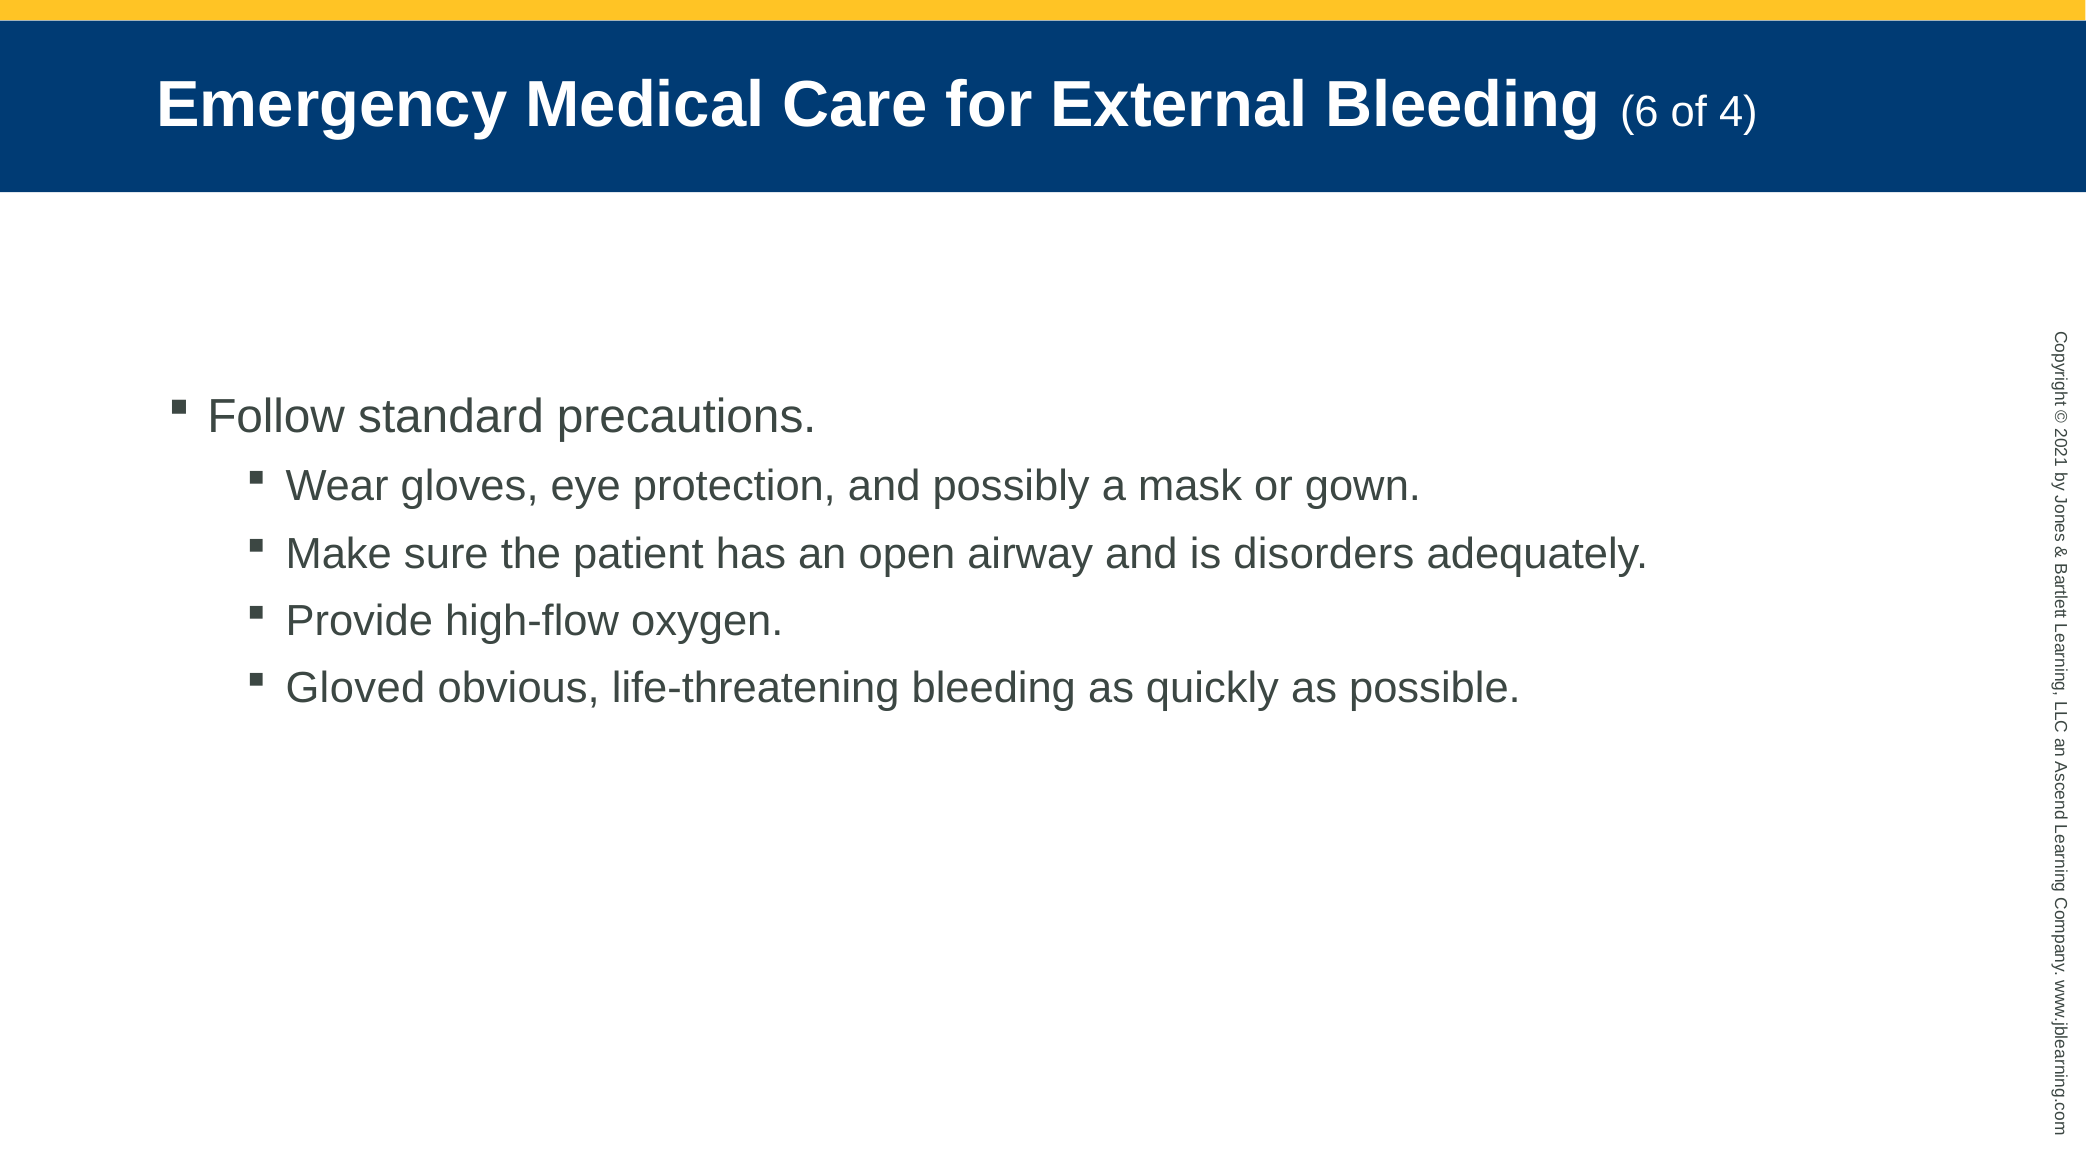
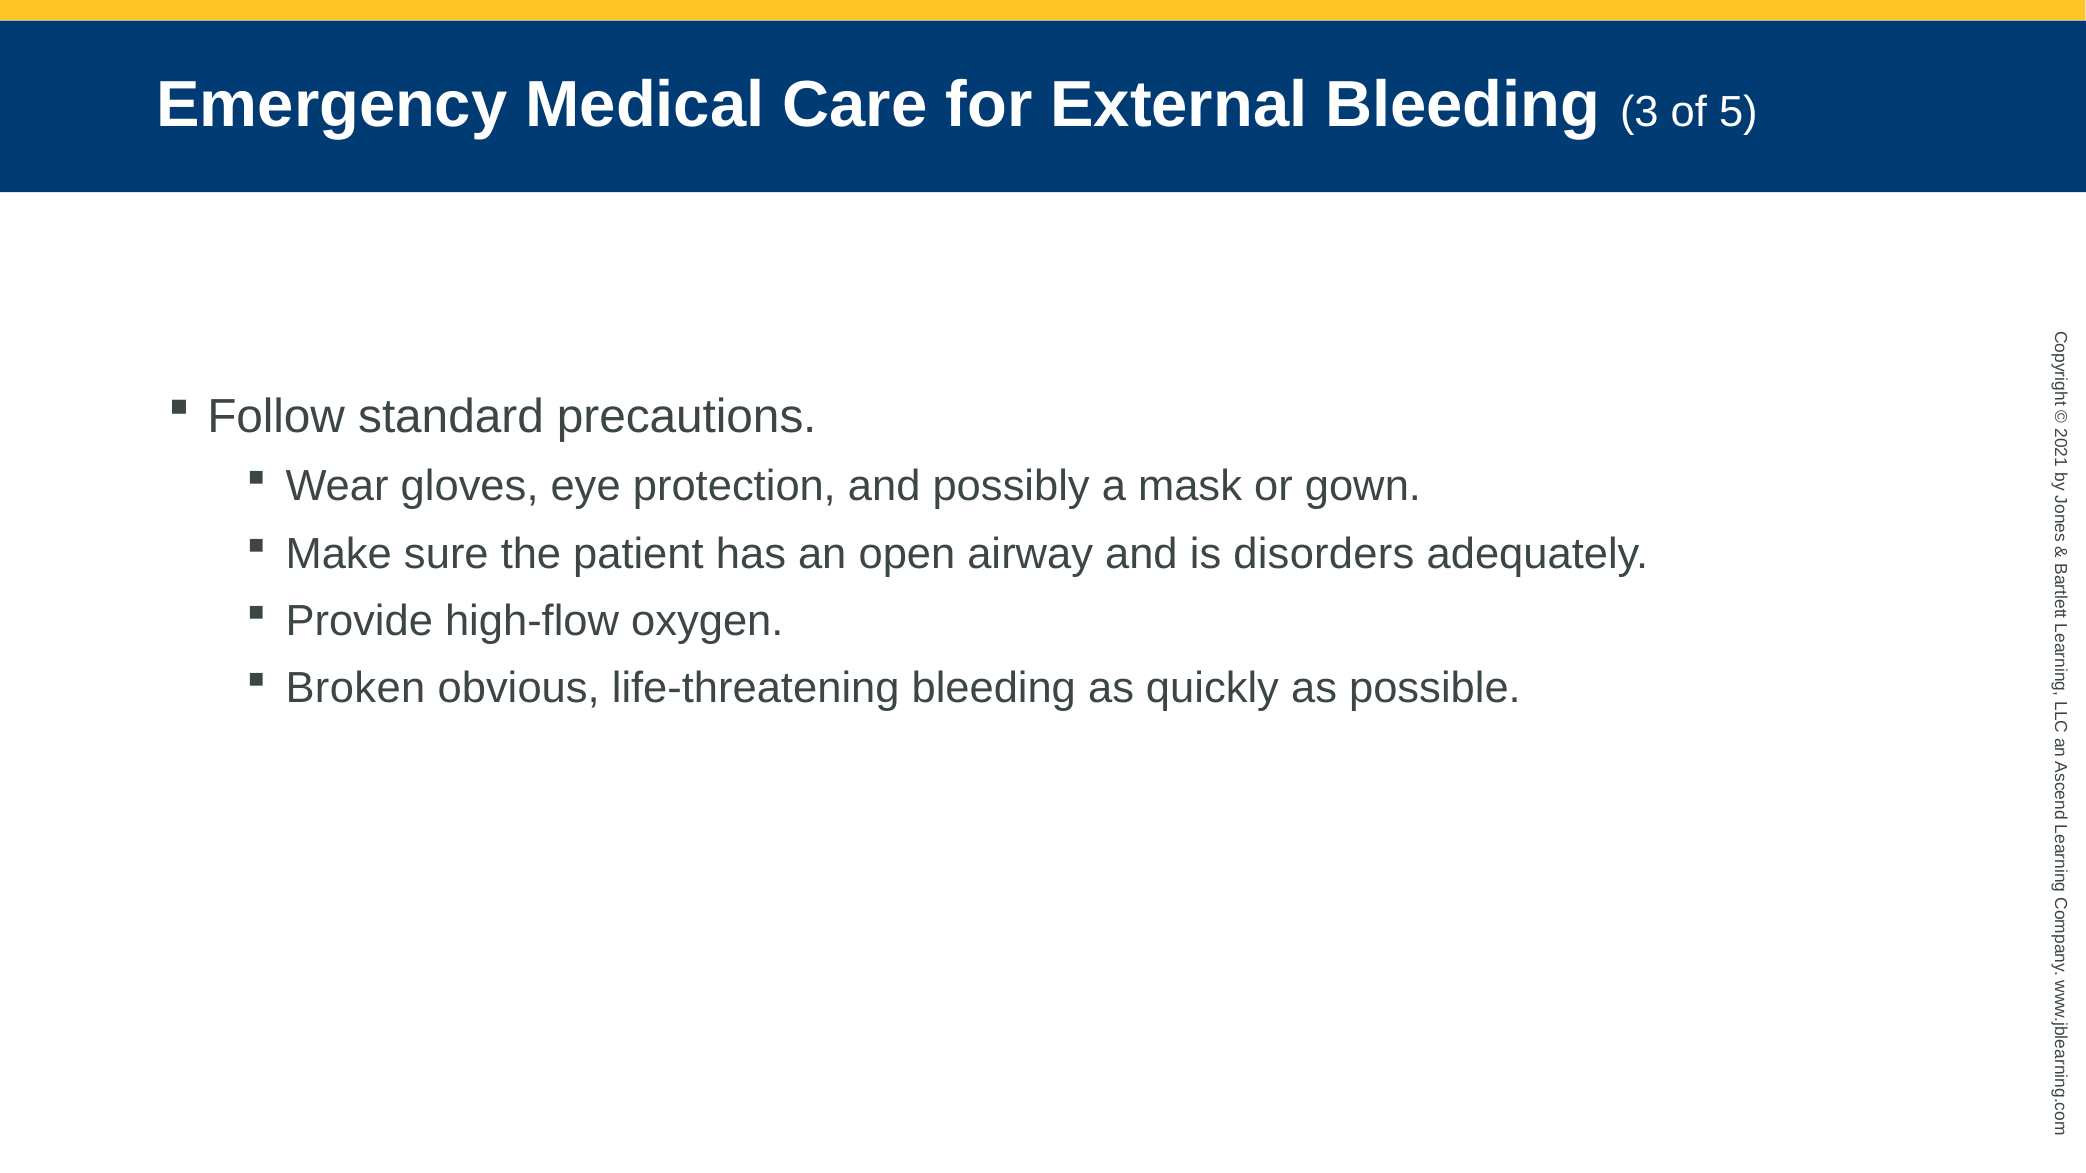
6: 6 -> 3 (1639, 112)
4: 4 -> 5 (1738, 112)
Gloved: Gloved -> Broken (355, 689)
